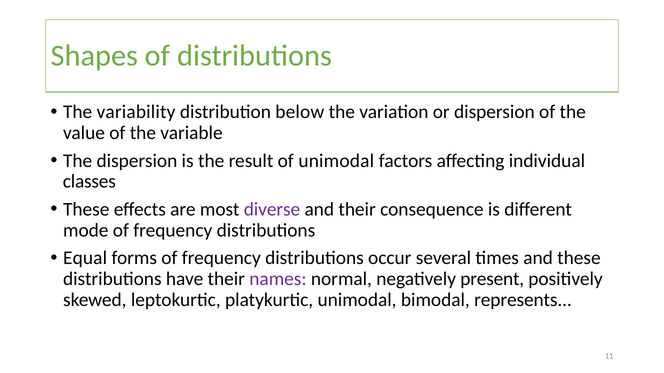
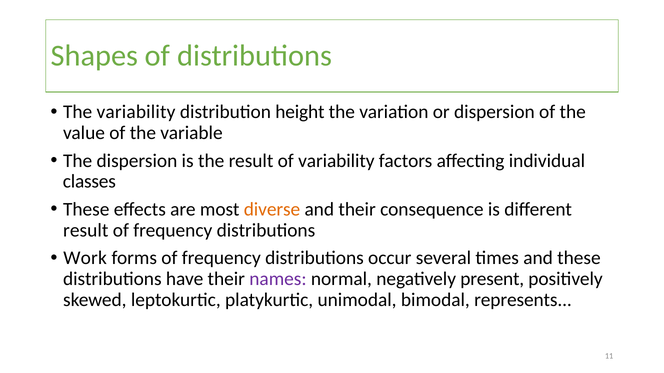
below: below -> height (300, 112)
of unimodal: unimodal -> variability (336, 161)
diverse colour: purple -> orange (272, 210)
mode: mode -> result (86, 230)
Equal: Equal -> Work (85, 258)
